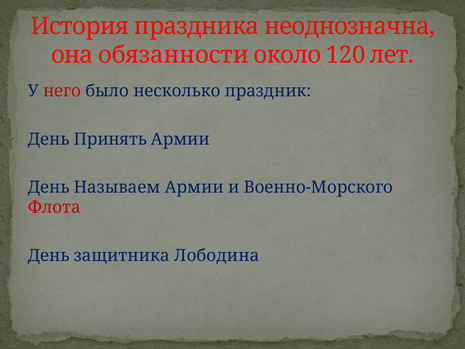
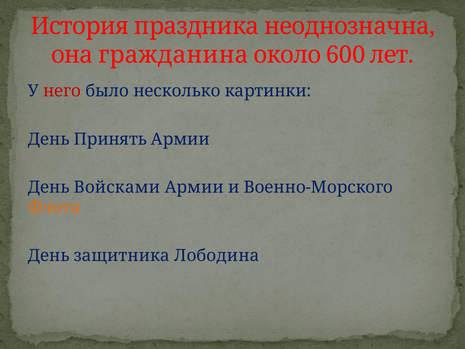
обязанности: обязанности -> гражданина (173, 55)
120: 120 -> 600 (346, 55)
праздник: праздник -> картинки (268, 91)
Называем: Называем -> Войсками (117, 187)
Флота colour: red -> orange (54, 207)
